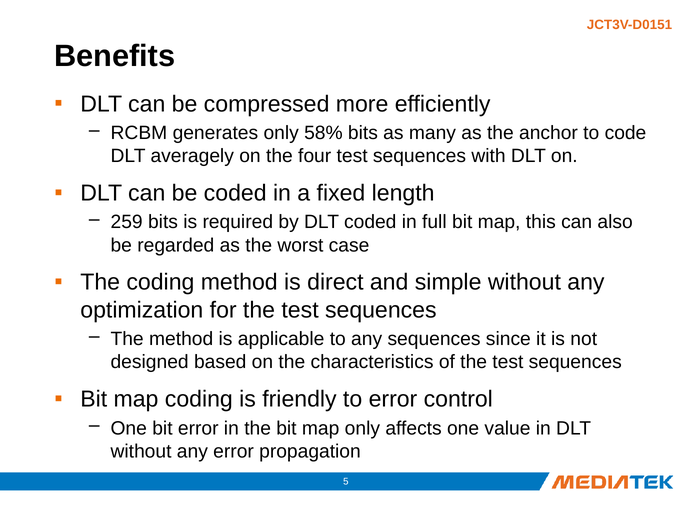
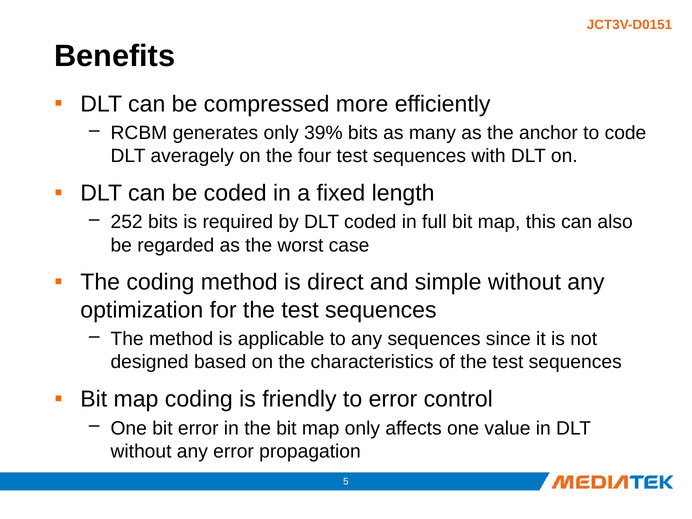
58%: 58% -> 39% (323, 133)
259: 259 -> 252 (127, 222)
